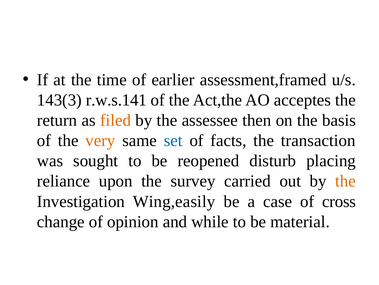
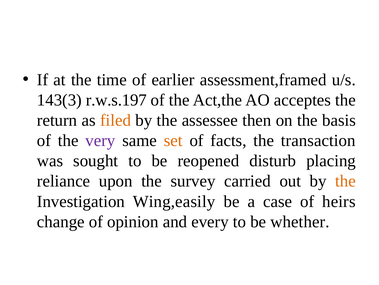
r.w.s.141: r.w.s.141 -> r.w.s.197 (116, 100)
very colour: orange -> purple (100, 140)
set colour: blue -> orange (173, 140)
cross: cross -> heirs (339, 201)
while: while -> every (210, 221)
material: material -> whether (300, 221)
